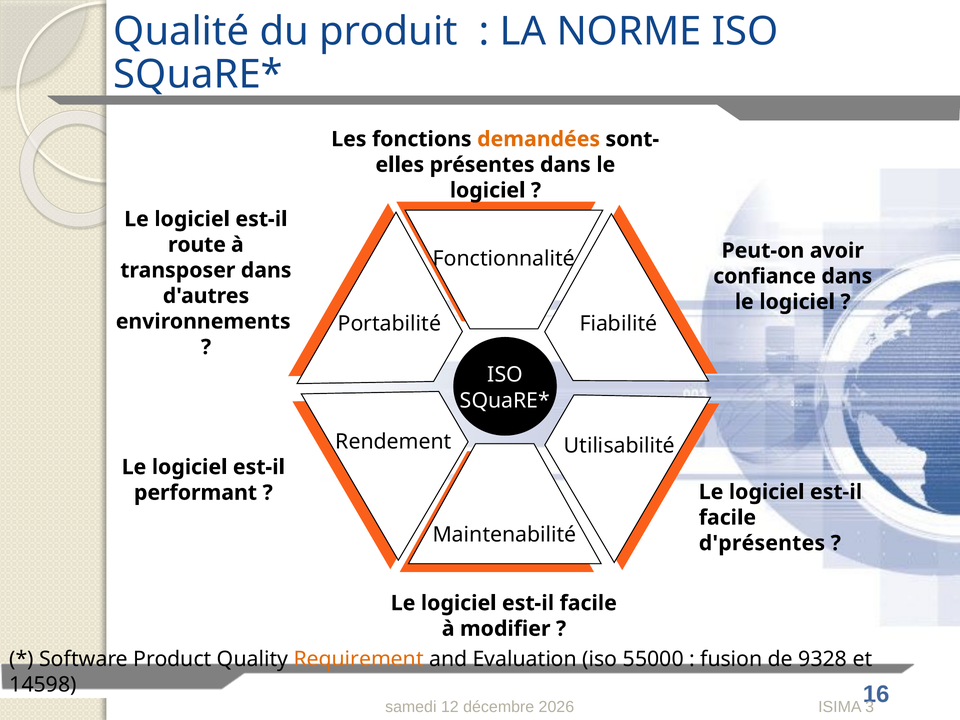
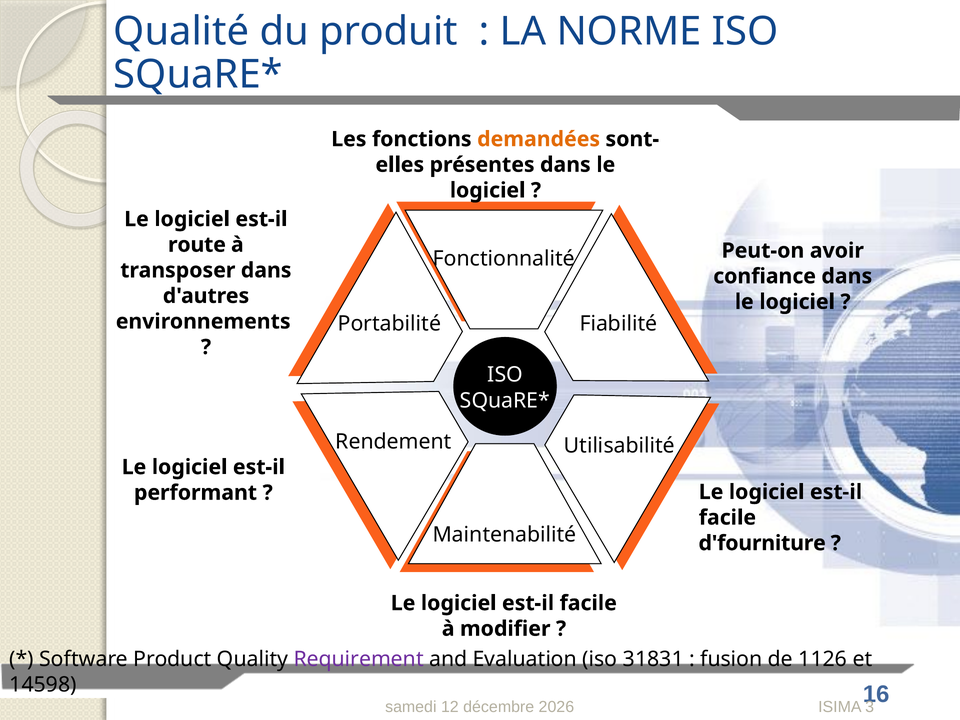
d'présentes: d'présentes -> d'fourniture (762, 543)
Requirement colour: orange -> purple (359, 659)
55000: 55000 -> 31831 (653, 659)
9328: 9328 -> 1126 (823, 659)
